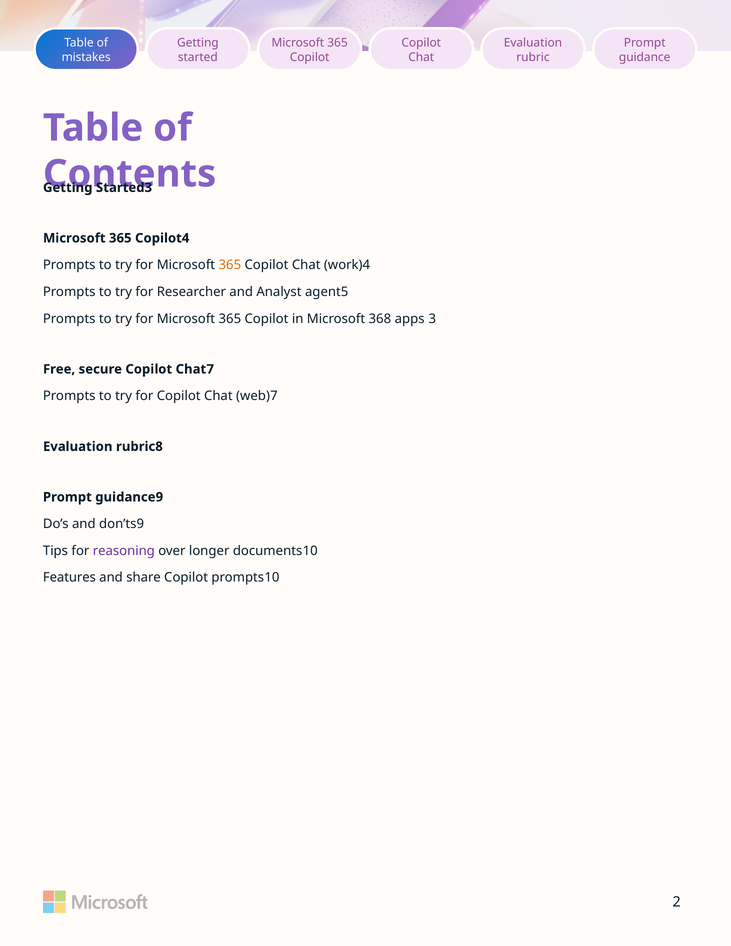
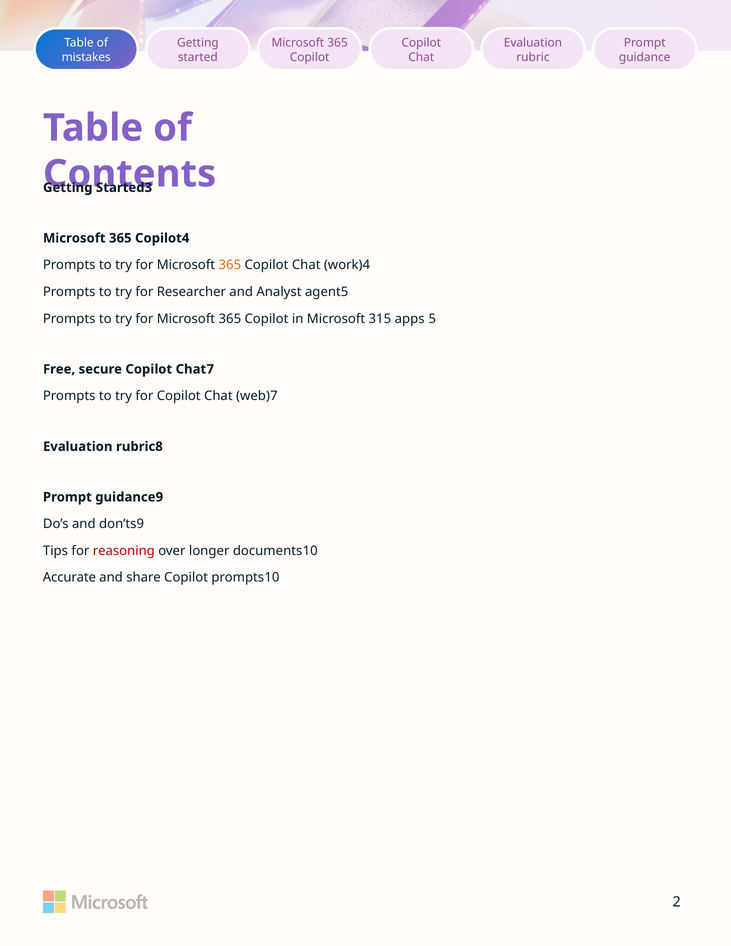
368: 368 -> 315 (380, 319)
3: 3 -> 5 (432, 319)
reasoning colour: purple -> red (124, 551)
Features: Features -> Accurate (69, 578)
